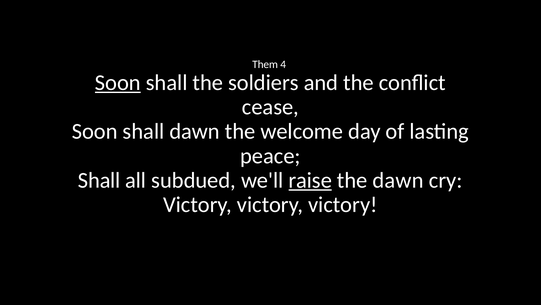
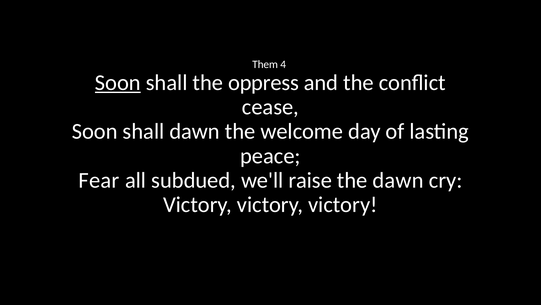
soldiers: soldiers -> oppress (264, 83)
Shall: Shall -> Fear (99, 180)
raise underline: present -> none (310, 180)
